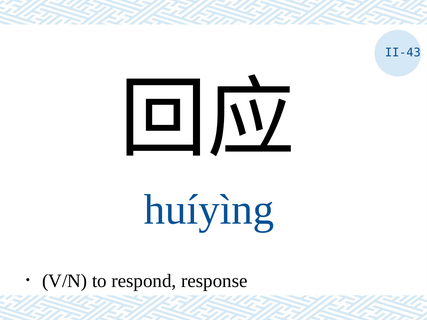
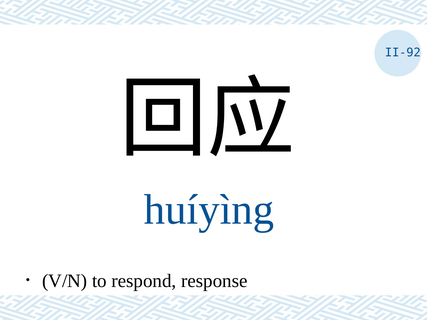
II-43: II-43 -> II-92 (403, 53)
